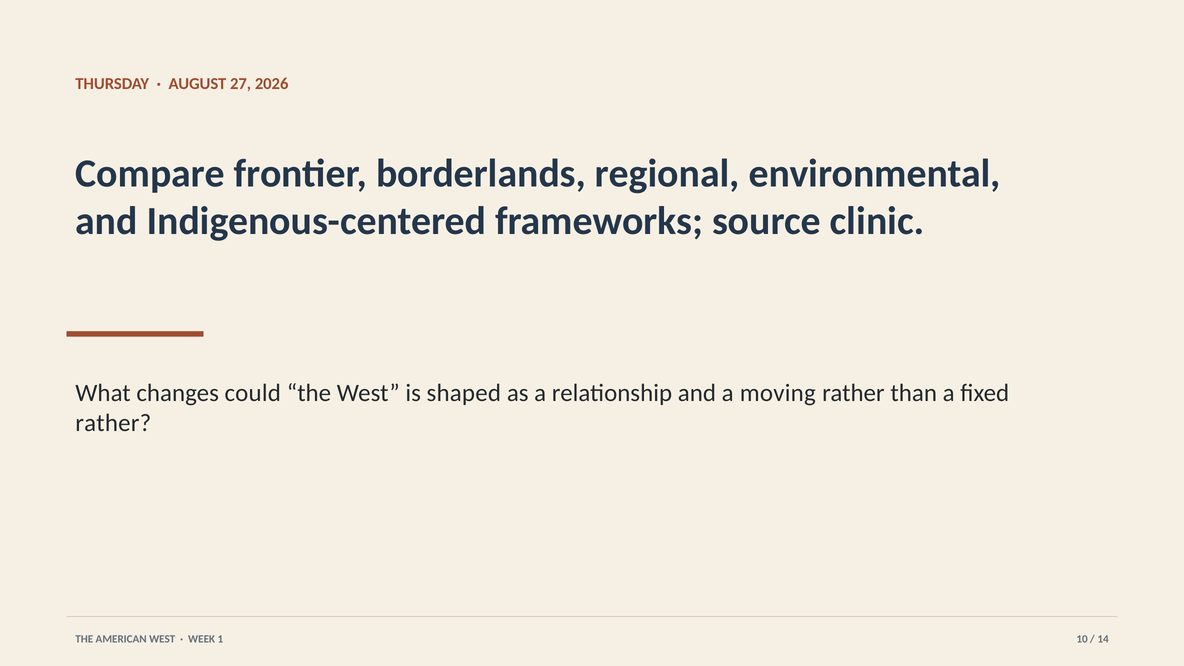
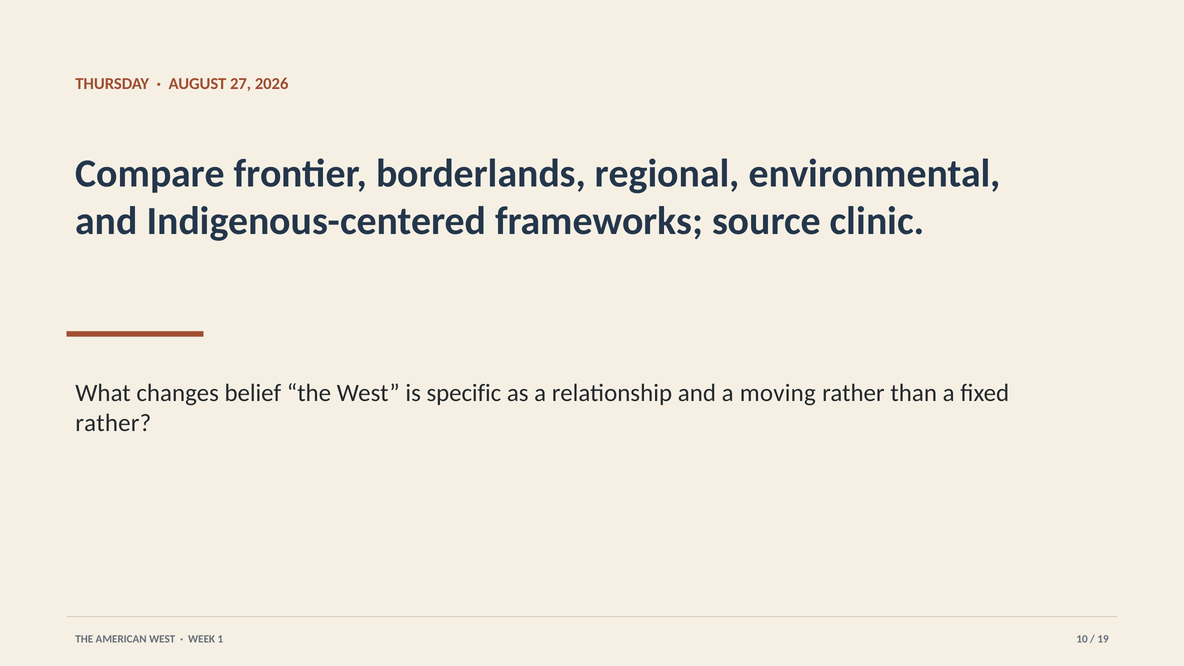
could: could -> belief (253, 393)
shaped: shaped -> specific (464, 393)
14: 14 -> 19 (1103, 639)
